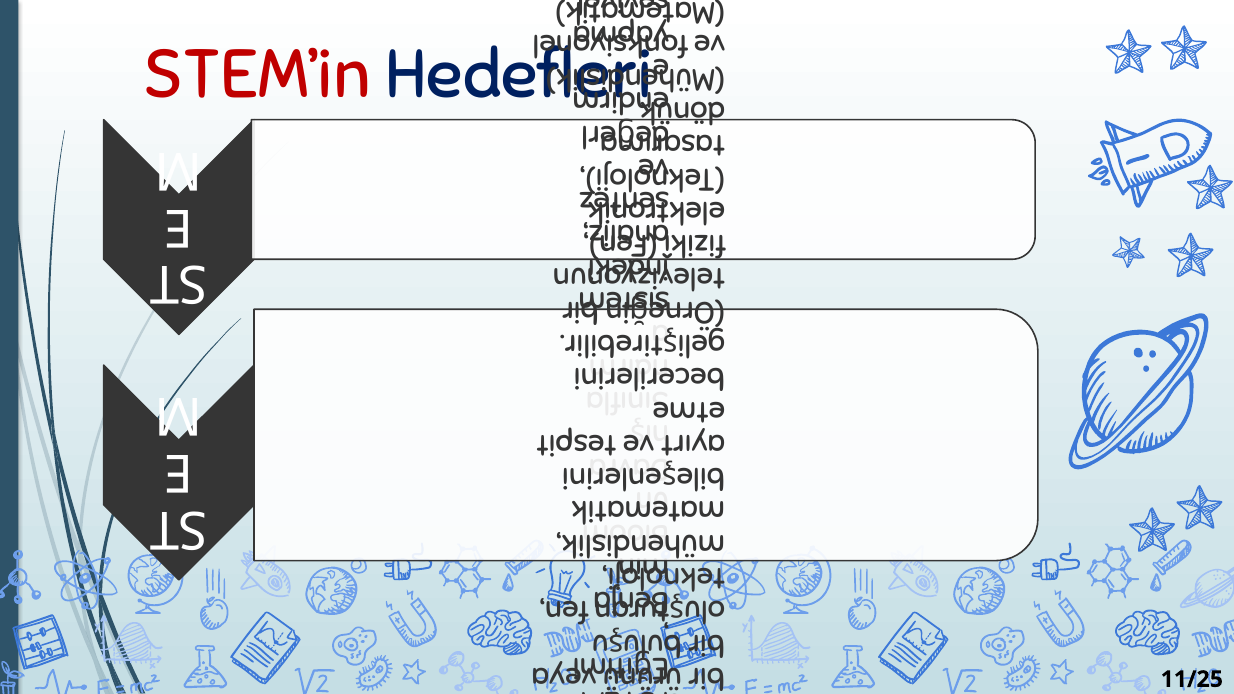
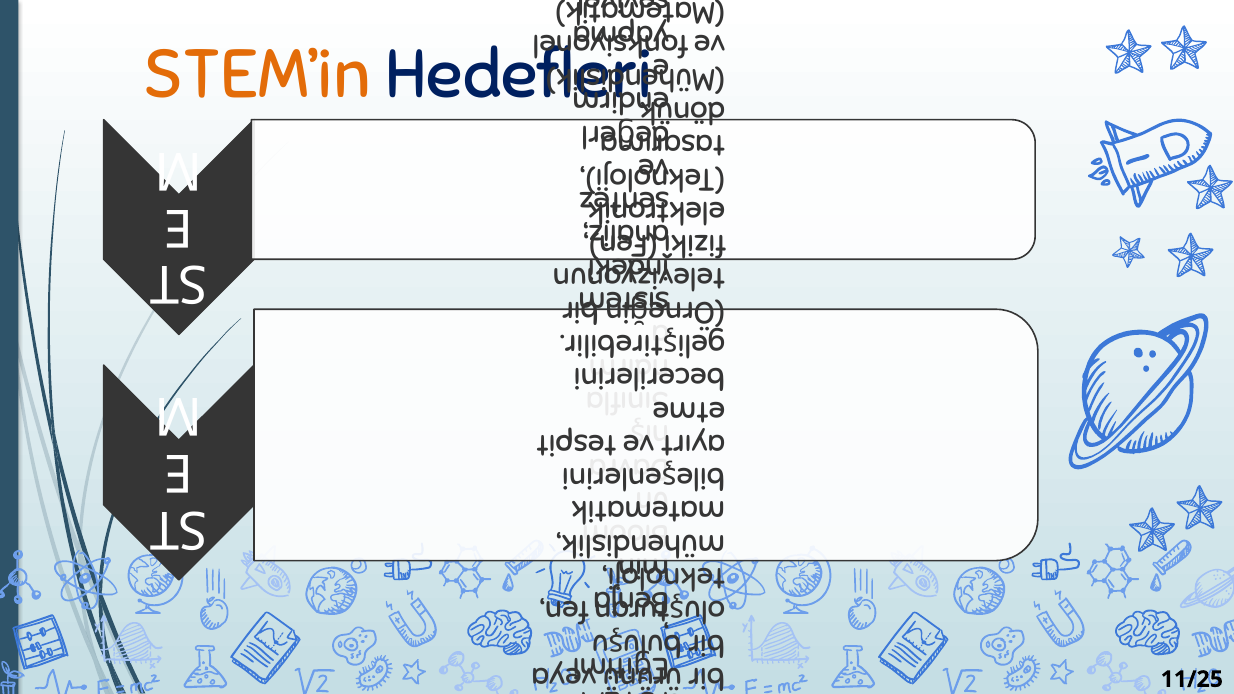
STEM’in colour: red -> orange (257, 75)
